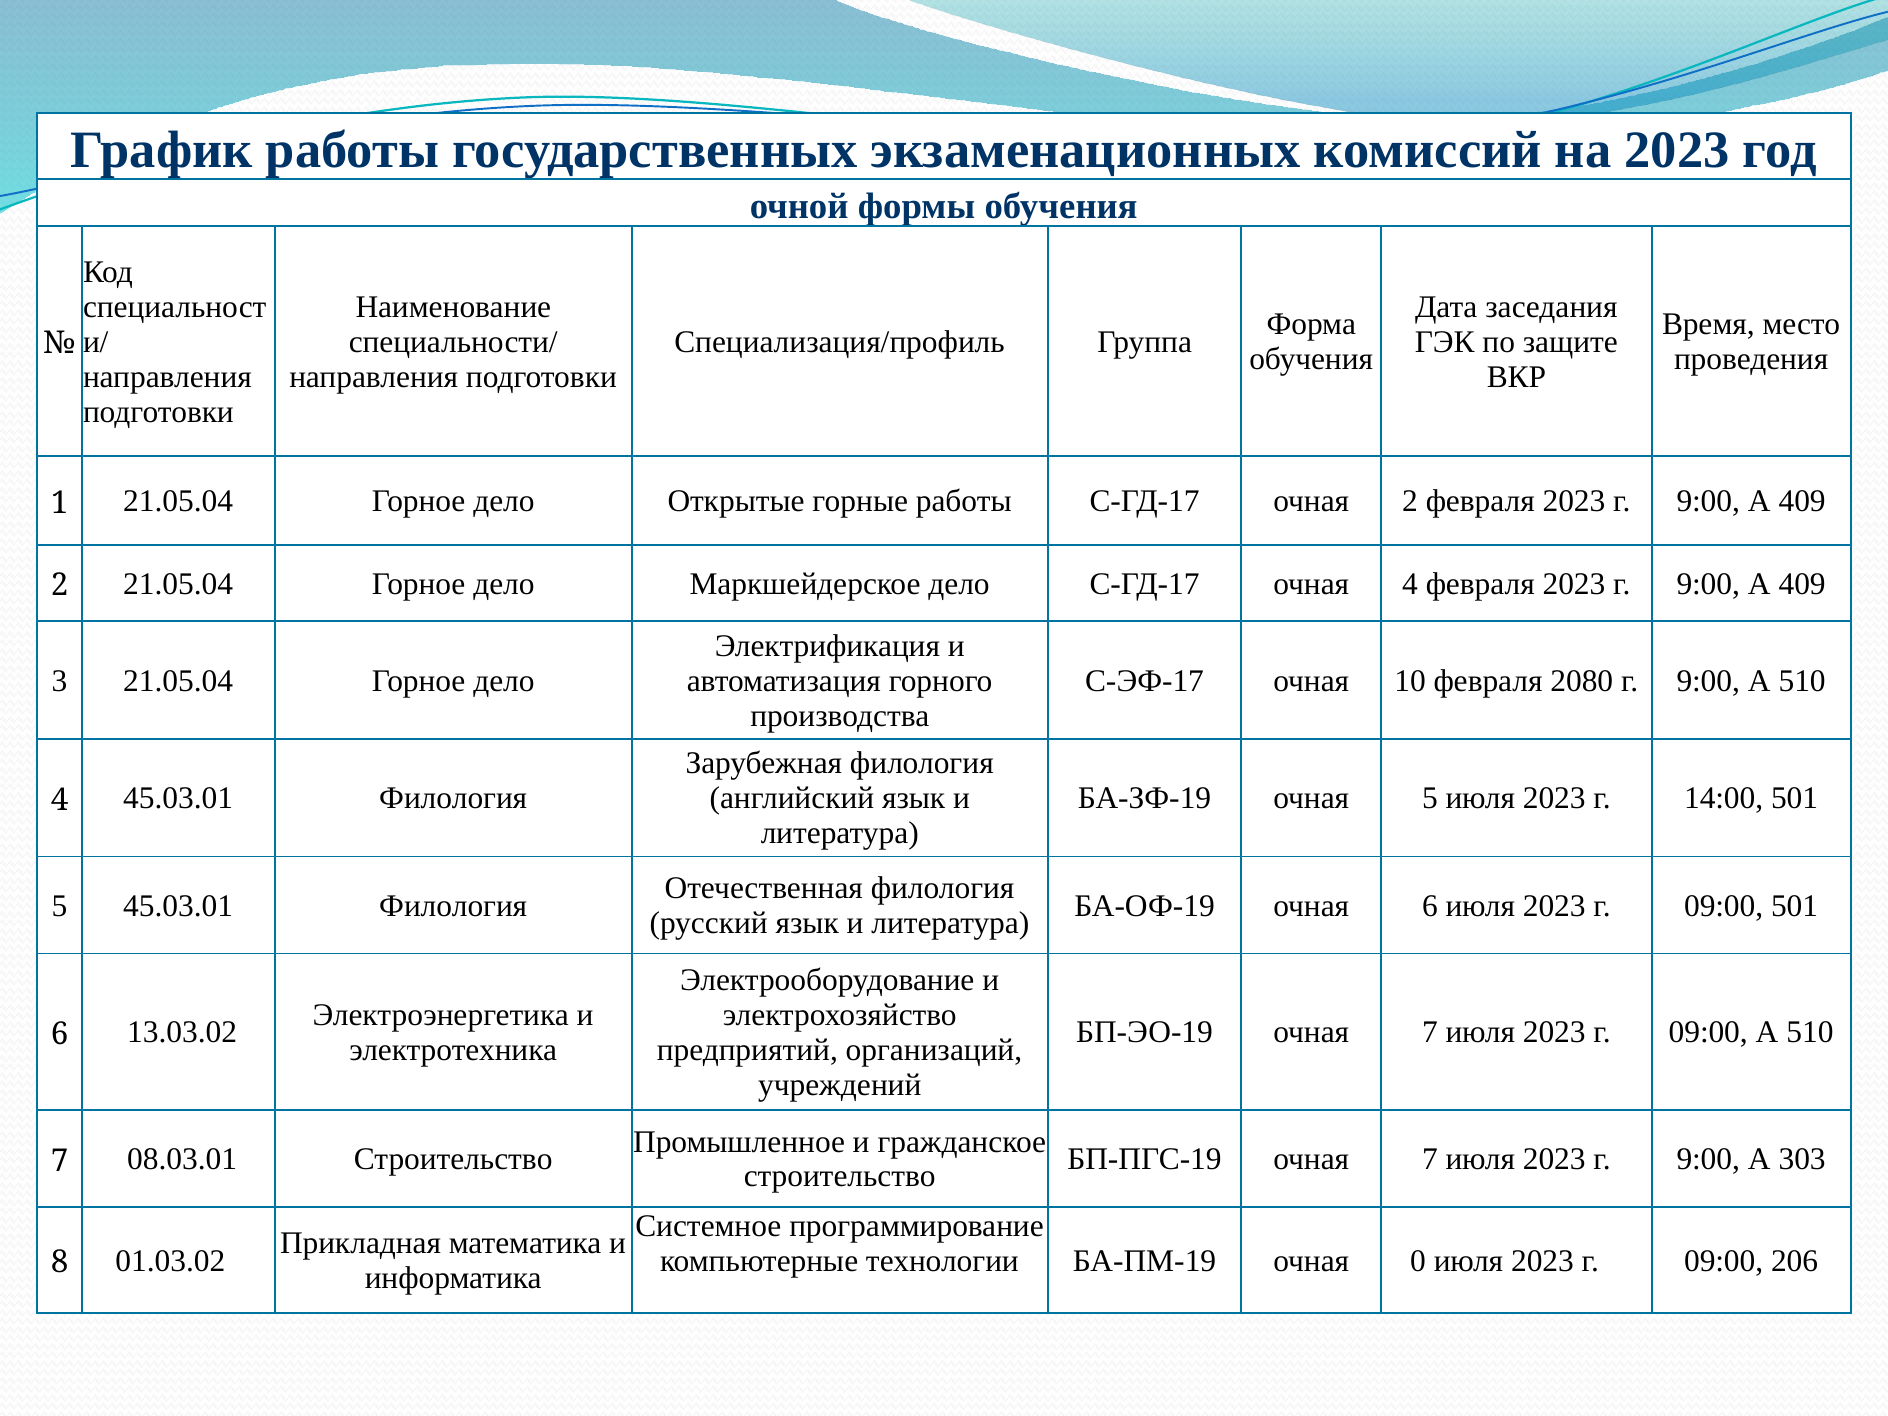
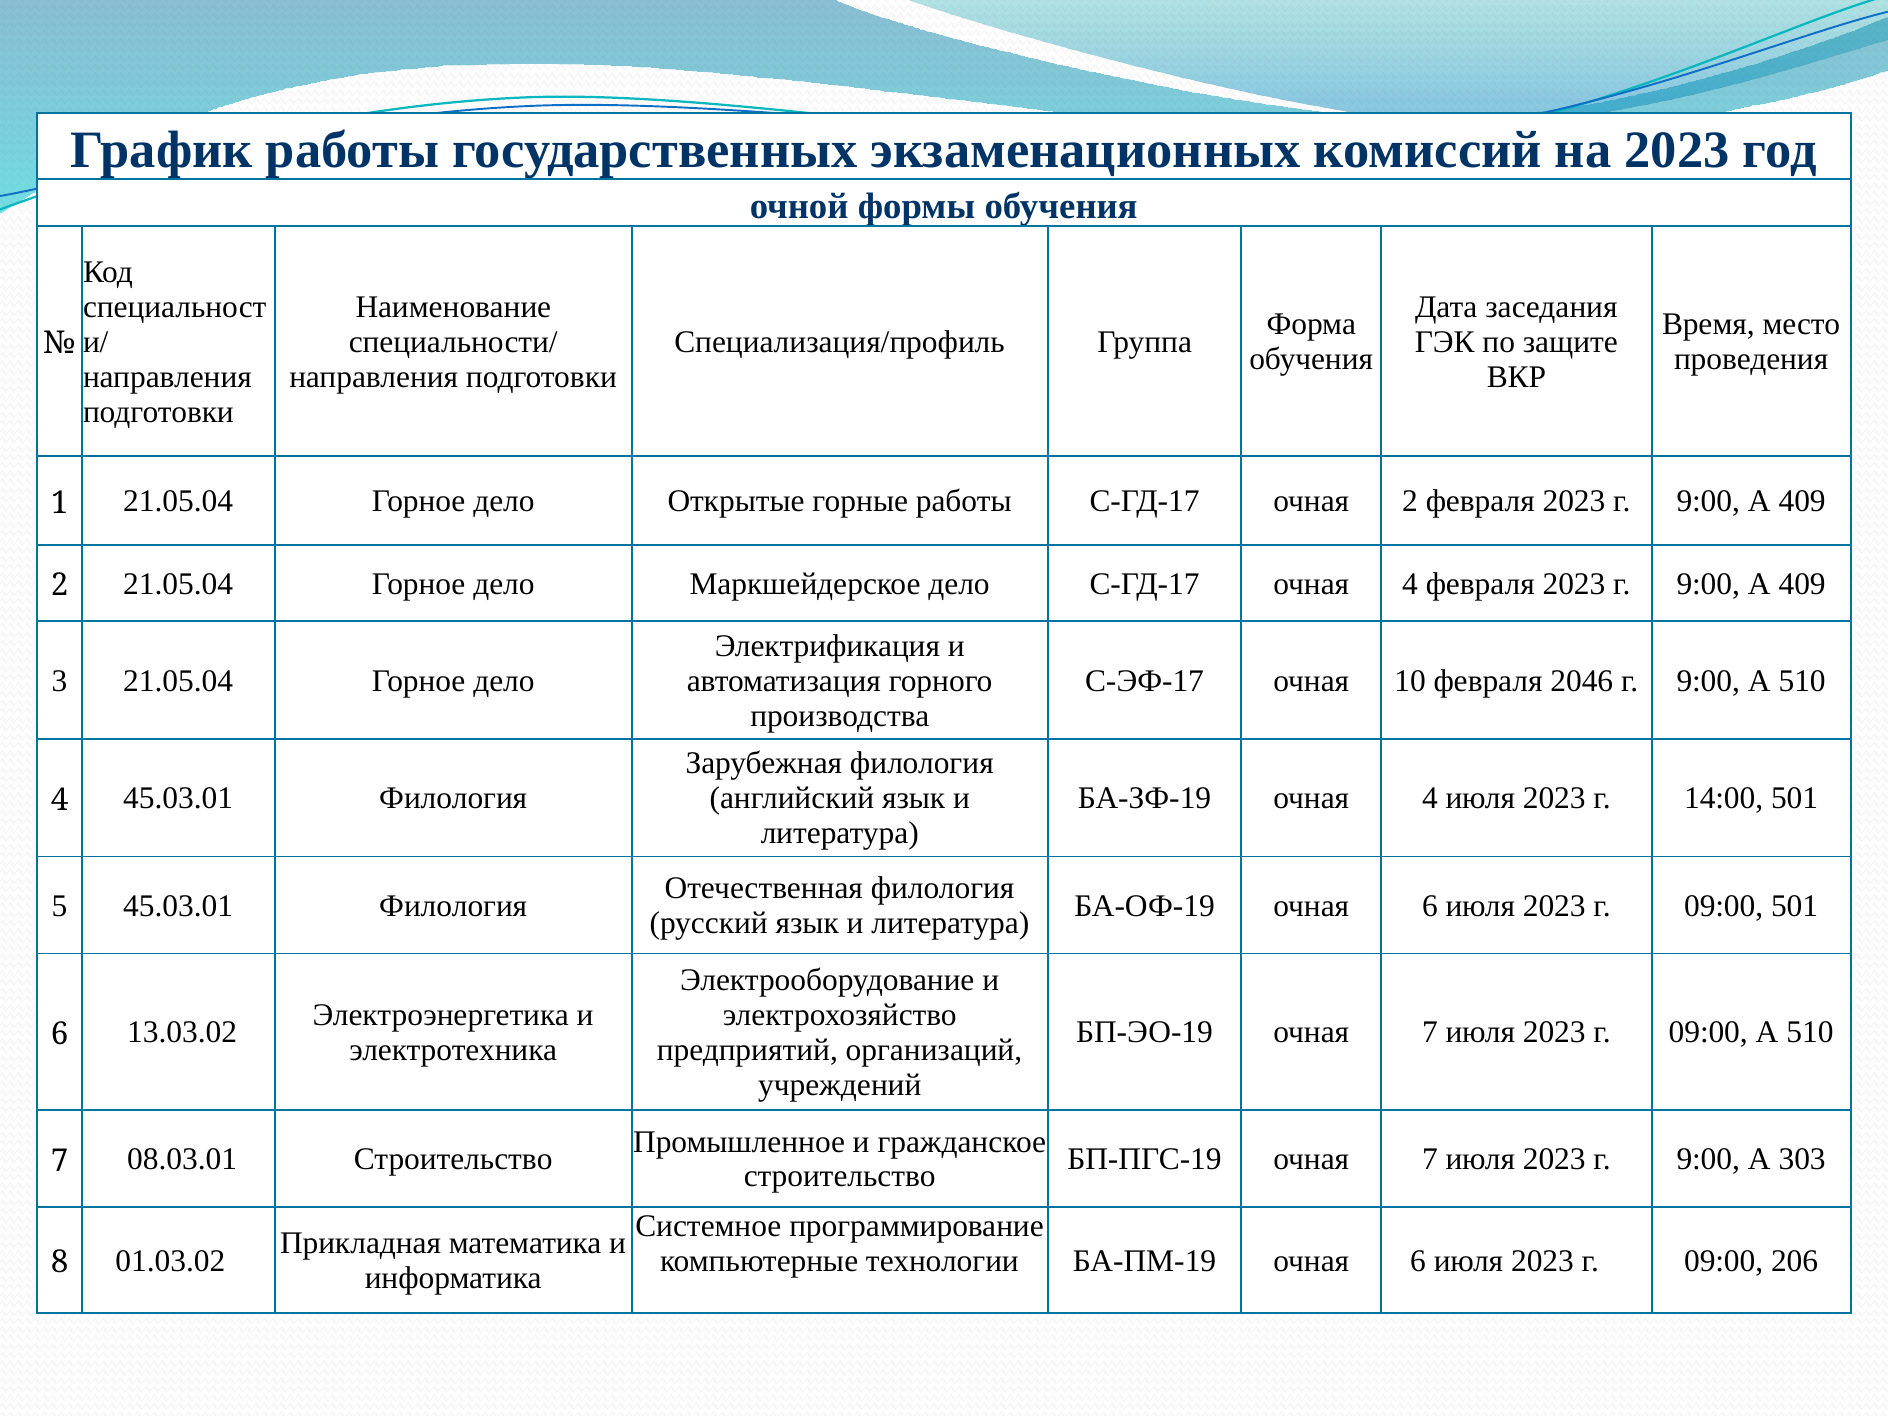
2080: 2080 -> 2046 (1582, 681)
БА-ЗФ-19 очная 5: 5 -> 4 (1430, 798)
БА-ПМ-19 очная 0: 0 -> 6 (1418, 1261)
